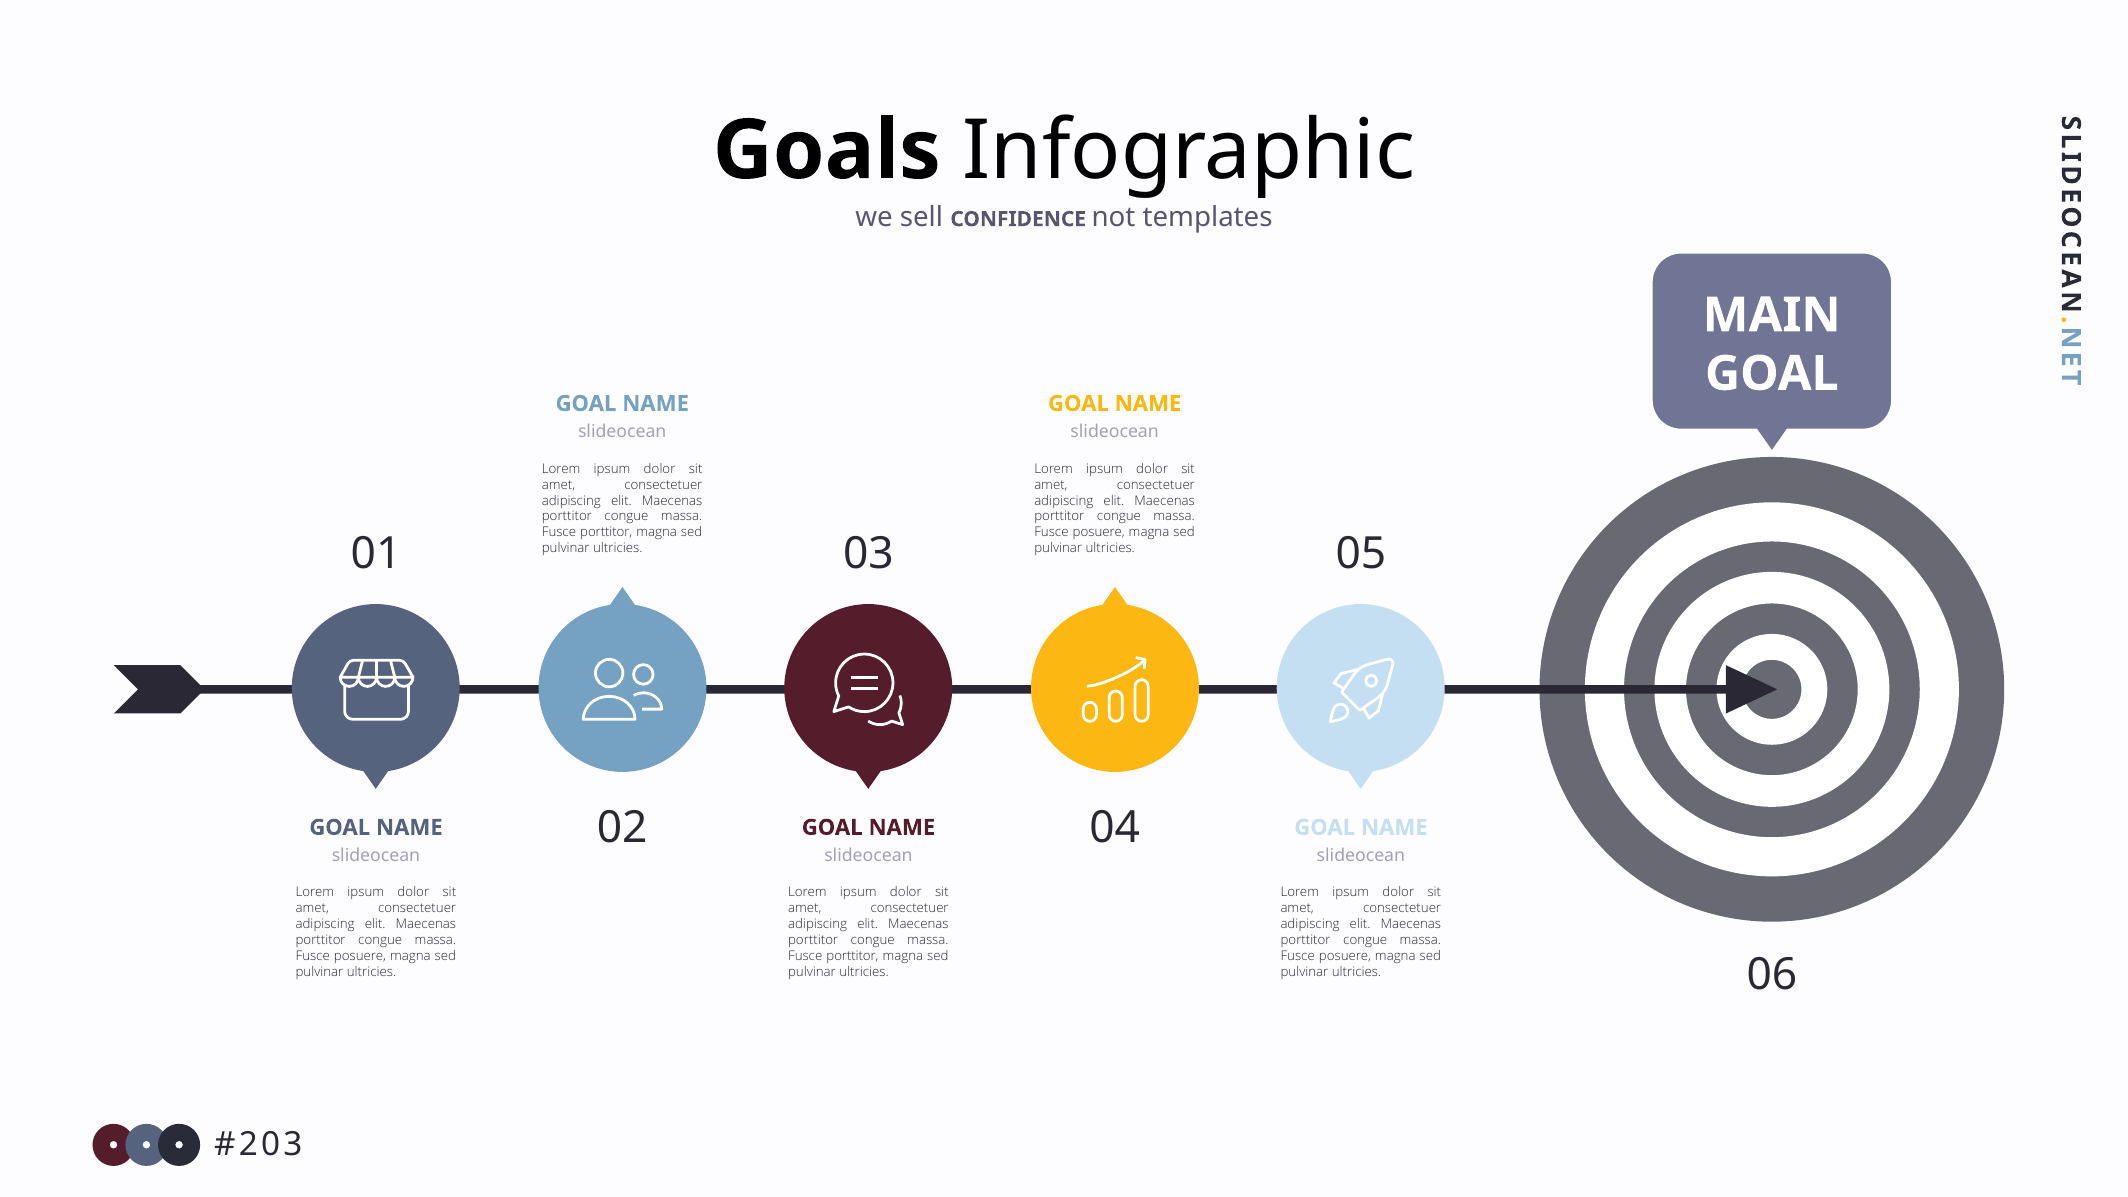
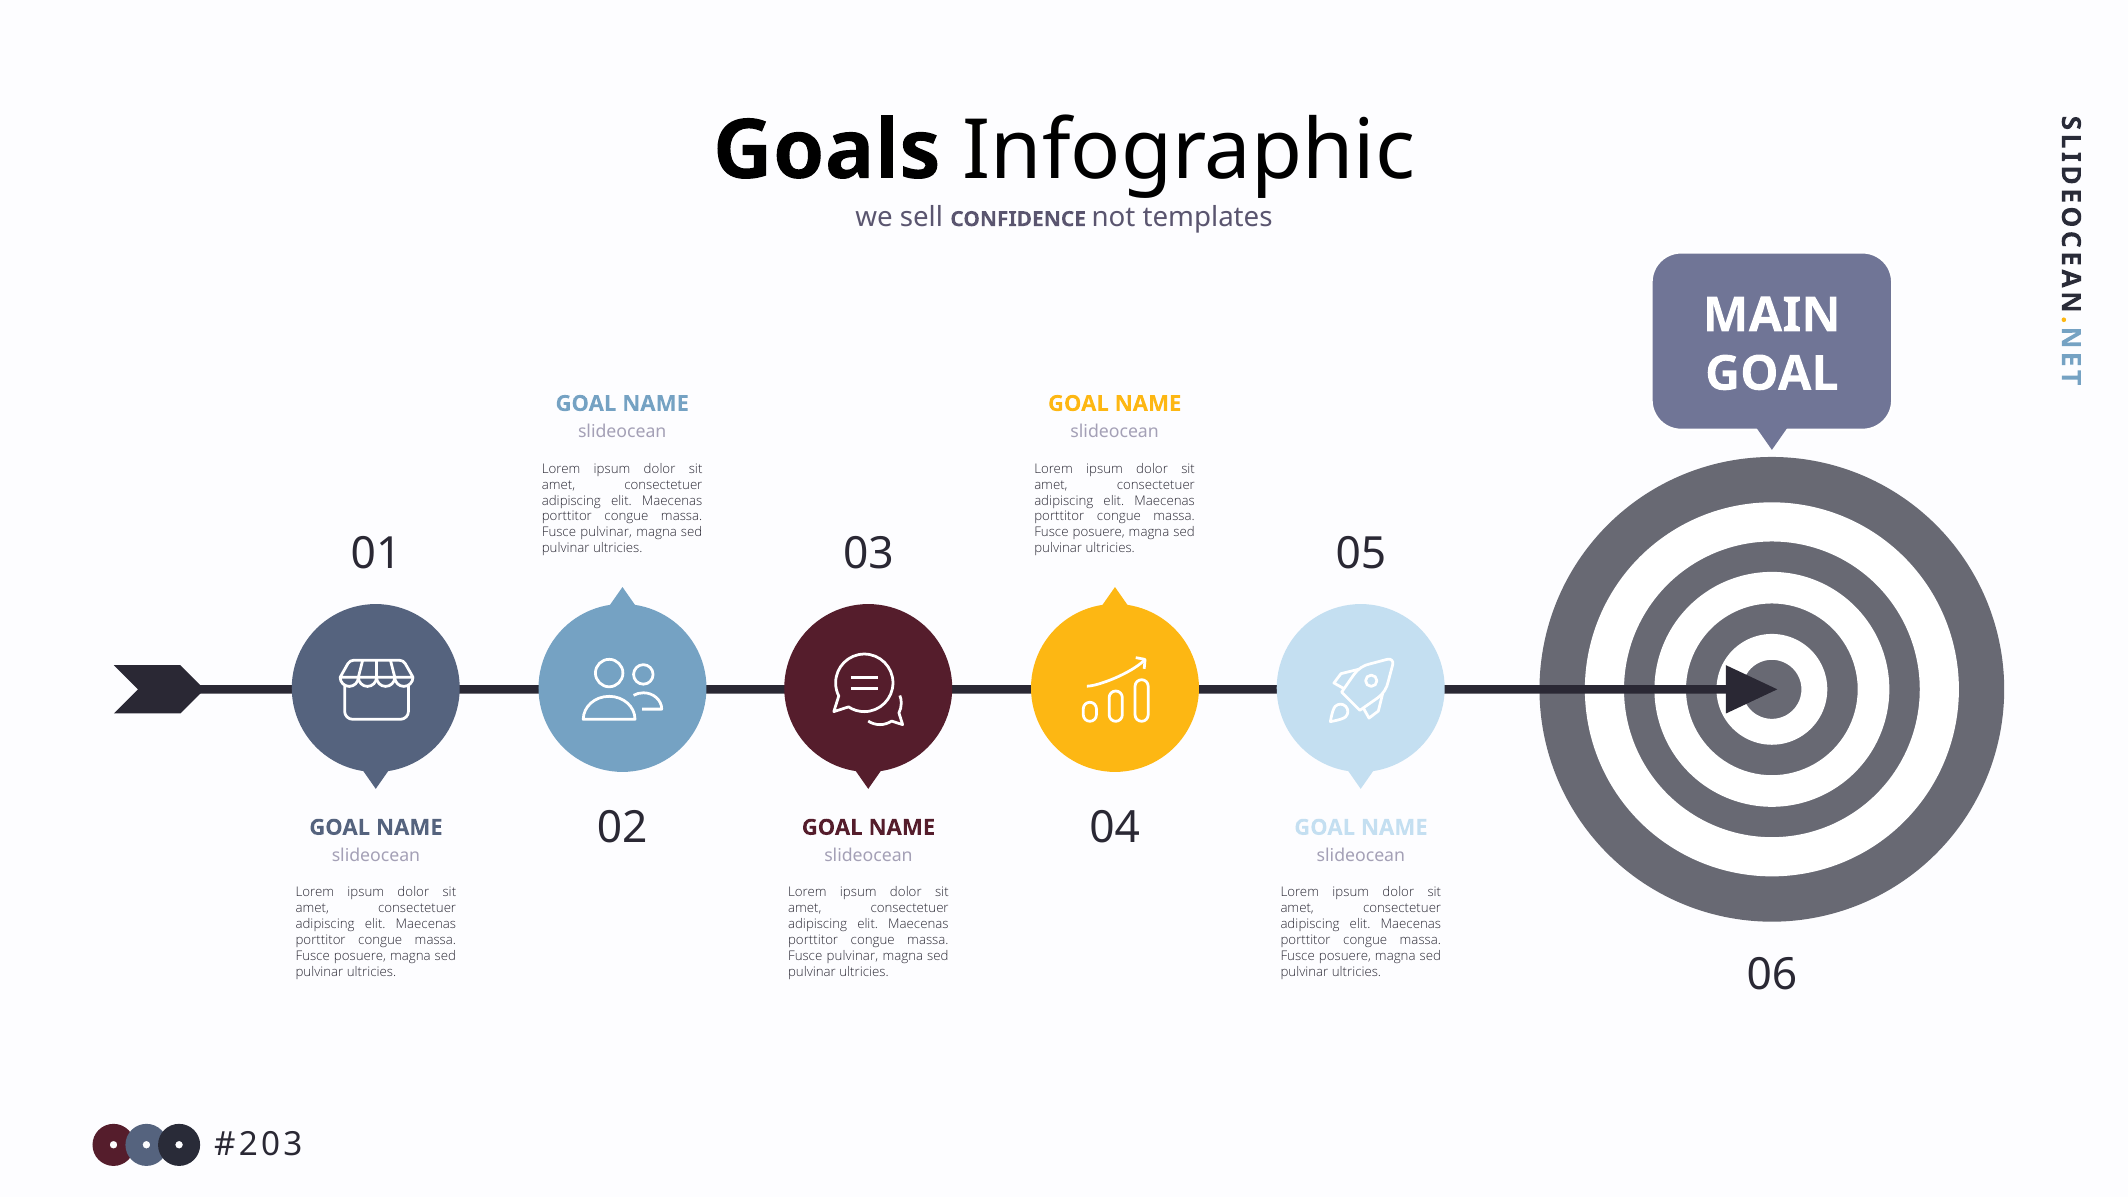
porttitor: porttitor -> pulvinar (606, 533)
porttitor: porttitor -> pulvinar (852, 956)
